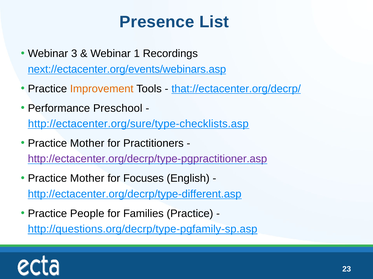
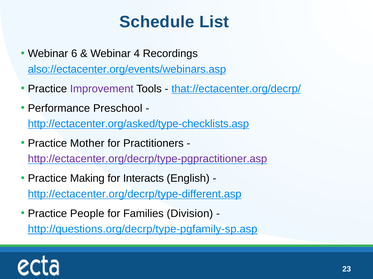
Presence: Presence -> Schedule (157, 22)
3: 3 -> 6 (74, 54)
1: 1 -> 4 (137, 54)
next://ectacenter.org/events/webinars.asp: next://ectacenter.org/events/webinars.asp -> also://ectacenter.org/events/webinars.asp (127, 69)
Improvement colour: orange -> purple (102, 89)
http://ectacenter.org/sure/type-checklists.asp: http://ectacenter.org/sure/type-checklists.asp -> http://ectacenter.org/asked/type-checklists.asp (138, 124)
Mother: Mother -> Making (87, 179)
Focuses: Focuses -> Interacts (143, 179)
Families Practice: Practice -> Division (190, 214)
